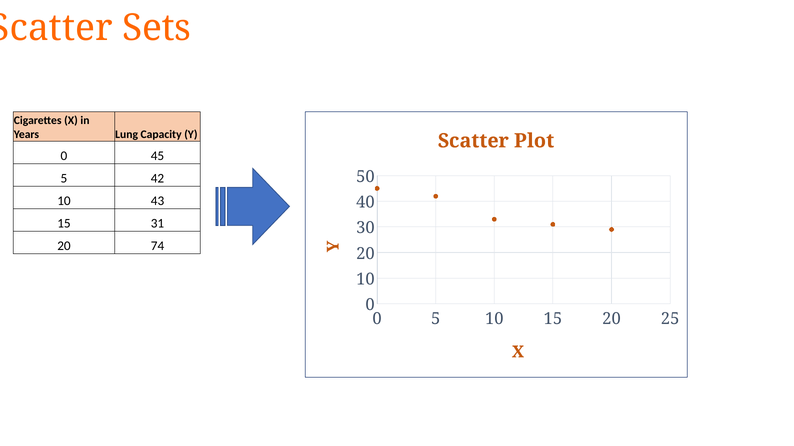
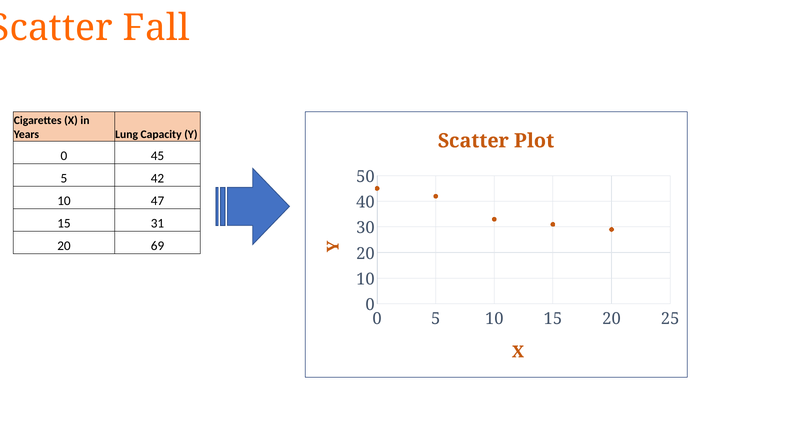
Sets: Sets -> Fall (156, 28)
43: 43 -> 47 (158, 201)
74: 74 -> 69 (158, 246)
